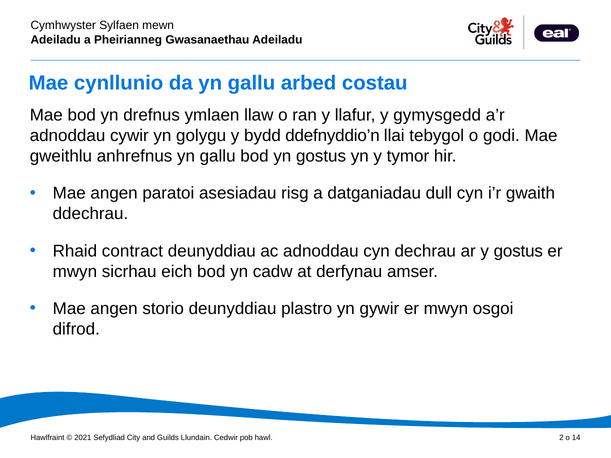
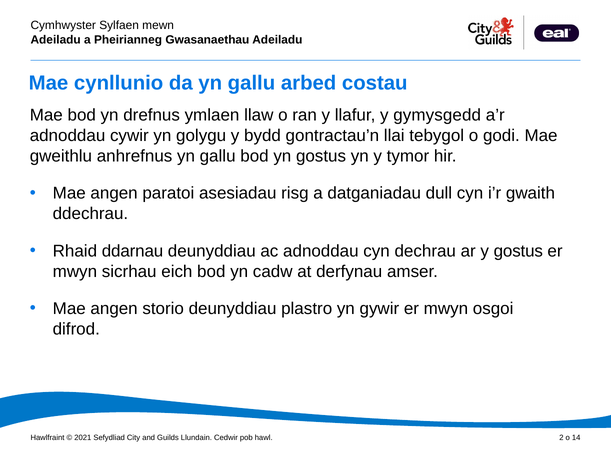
ddefnyddio’n: ddefnyddio’n -> gontractau’n (332, 136)
contract: contract -> ddarnau (133, 251)
